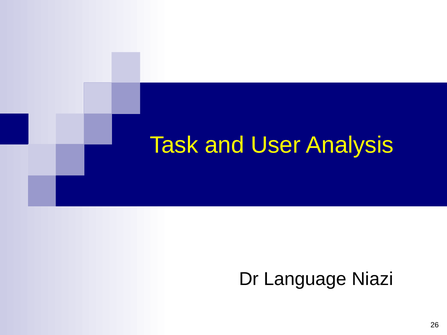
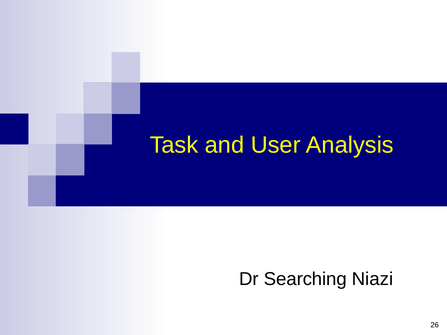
Language: Language -> Searching (305, 279)
